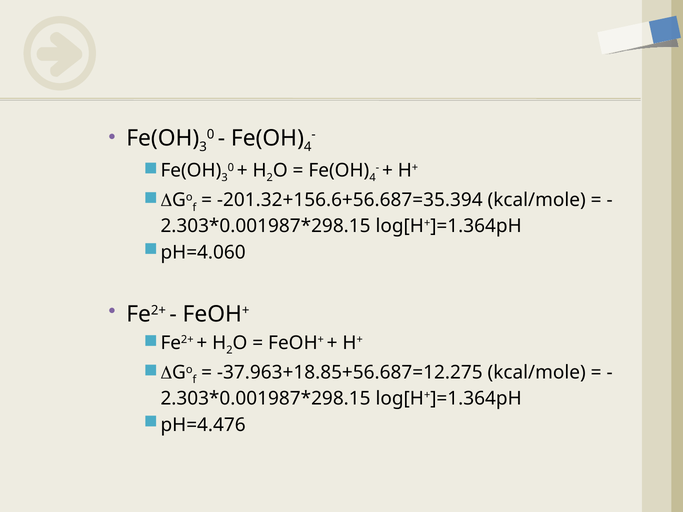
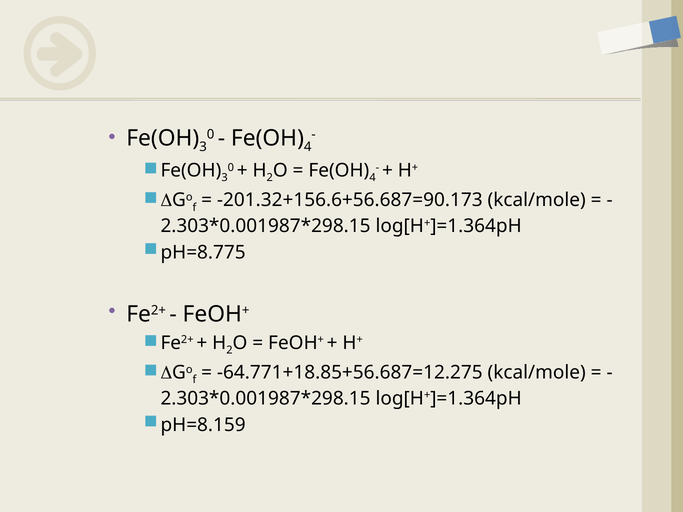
-201.32+156.6+56.687=35.394: -201.32+156.6+56.687=35.394 -> -201.32+156.6+56.687=90.173 (350, 200)
pH=4.060: pH=4.060 -> pH=8.775 (203, 253)
-37.963+18.85+56.687=12.275: -37.963+18.85+56.687=12.275 -> -64.771+18.85+56.687=12.275 (350, 373)
pH=4.476: pH=4.476 -> pH=8.159 (203, 425)
